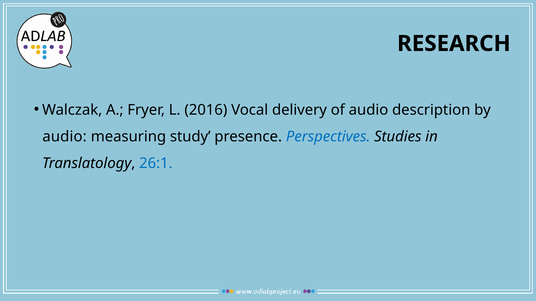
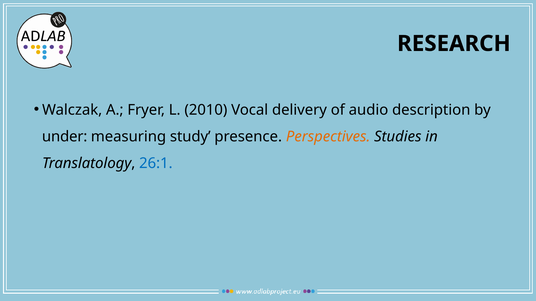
2016: 2016 -> 2010 (206, 110)
audio: audio -> under (65, 137)
Perspectives colour: blue -> orange (328, 137)
